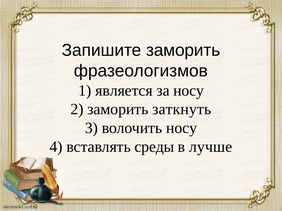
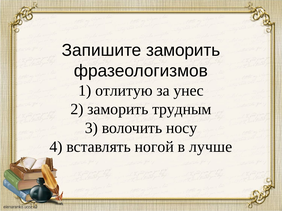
является: является -> отлитую (124, 91)
за носу: носу -> унес (189, 91)
заткнуть: заткнуть -> трудным (182, 109)
среды: среды -> ногой (154, 147)
